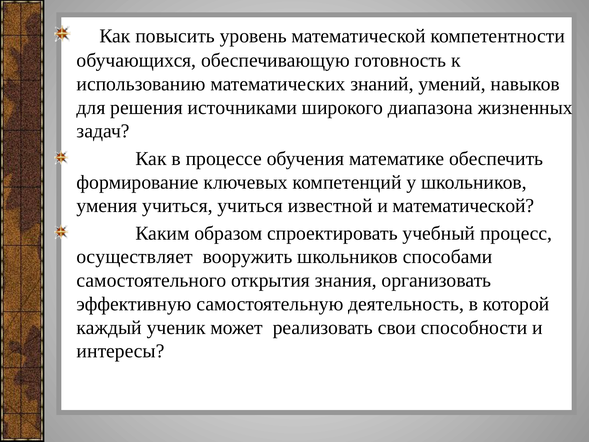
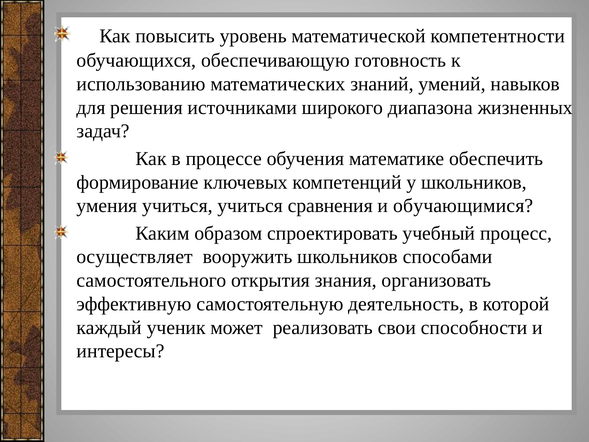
известной: известной -> сравнения (330, 206)
и математической: математической -> обучающимися (463, 206)
